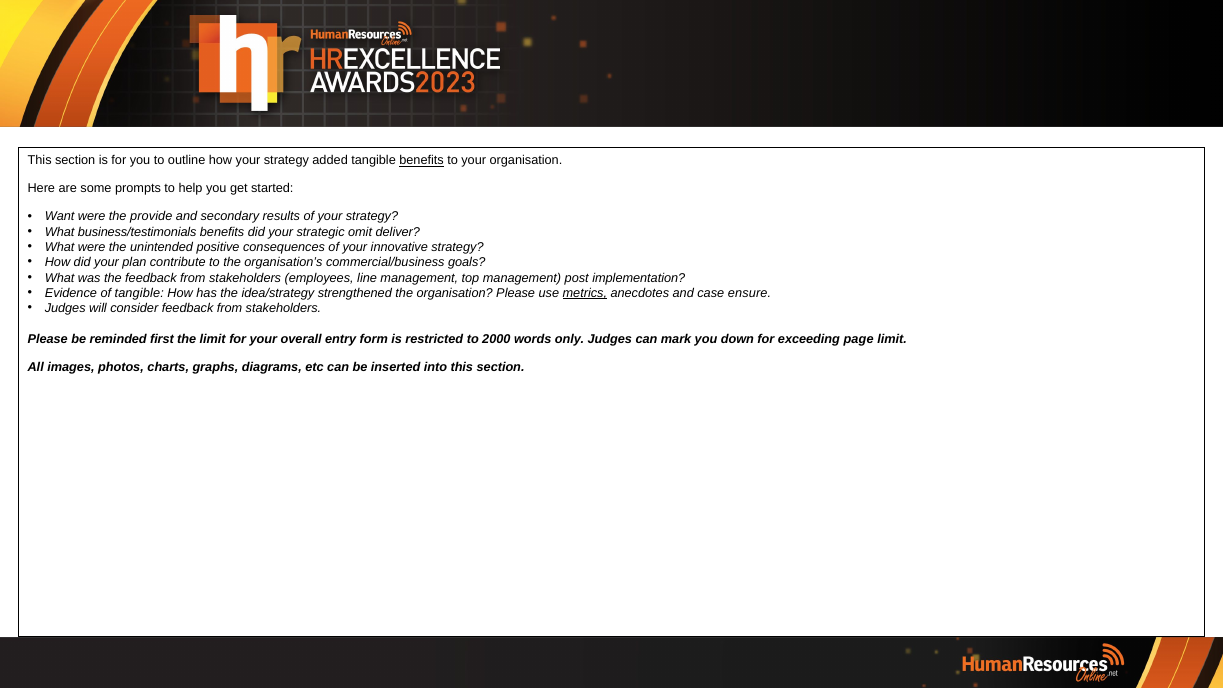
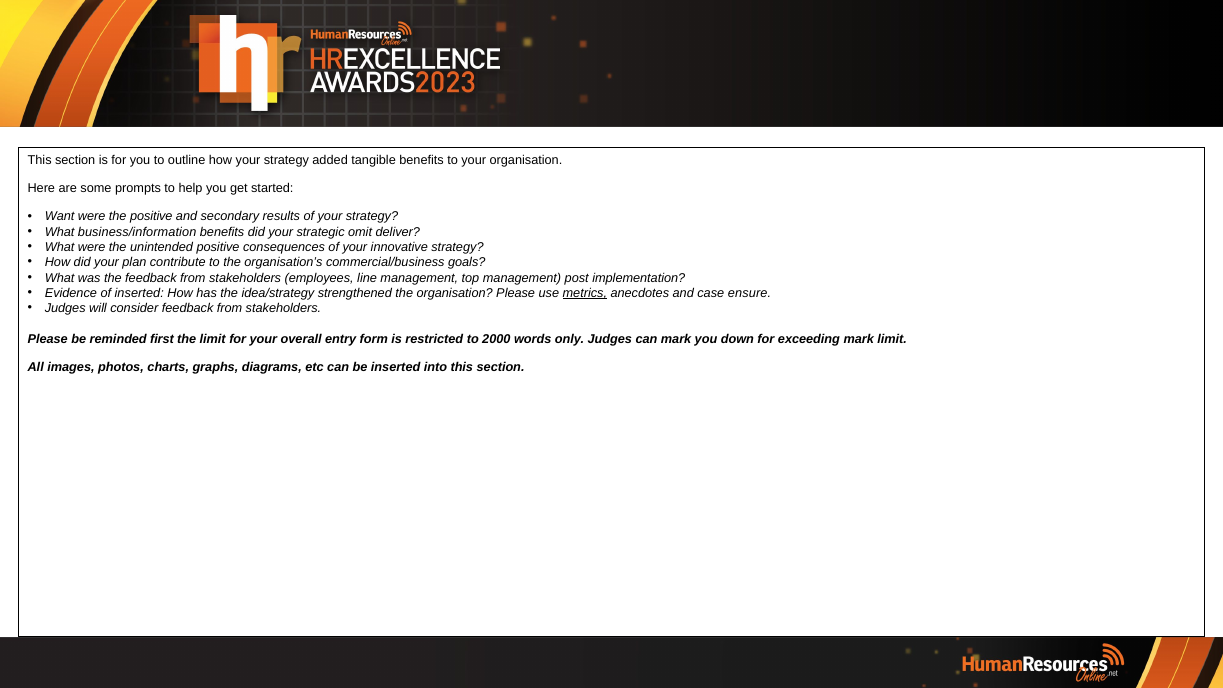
benefits underline: present -> none (422, 160)
the provide: provide -> positive (151, 217)
business/testimonials: business/testimonials -> business/information (137, 232)
of tangible: tangible -> inserted (139, 293)
exceeding page: page -> mark (859, 339)
